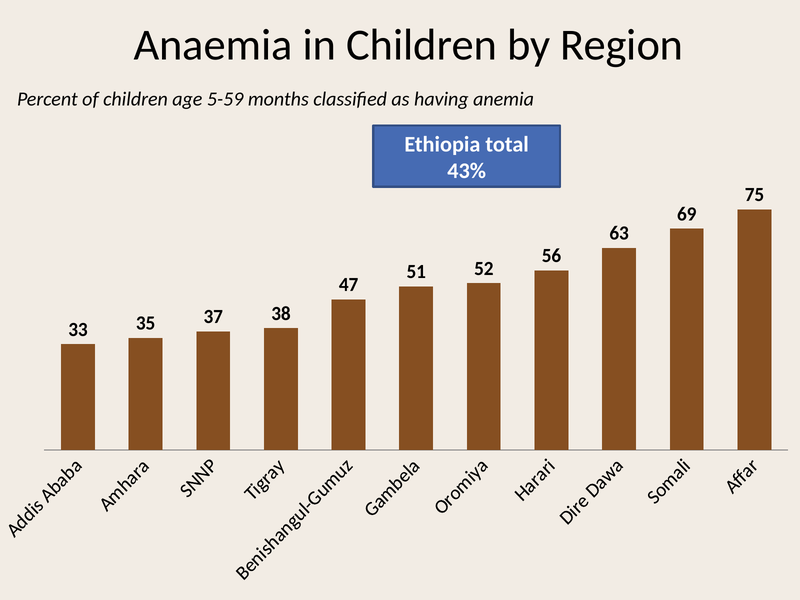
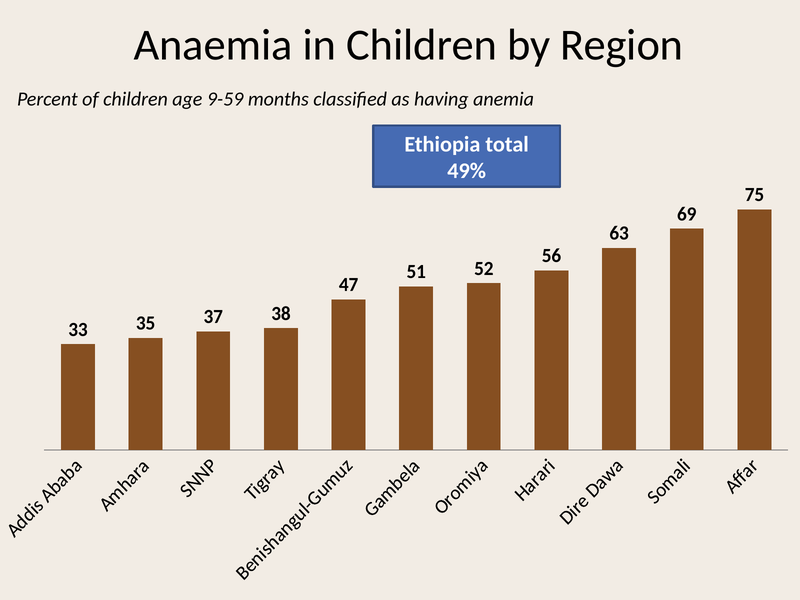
5-59: 5-59 -> 9-59 (225, 99)
43%: 43% -> 49% (467, 171)
